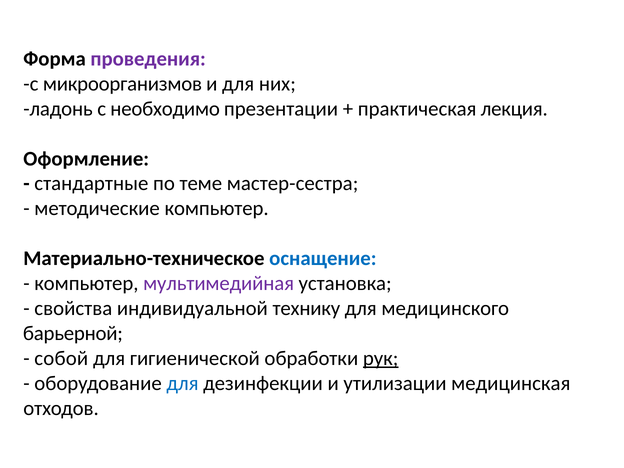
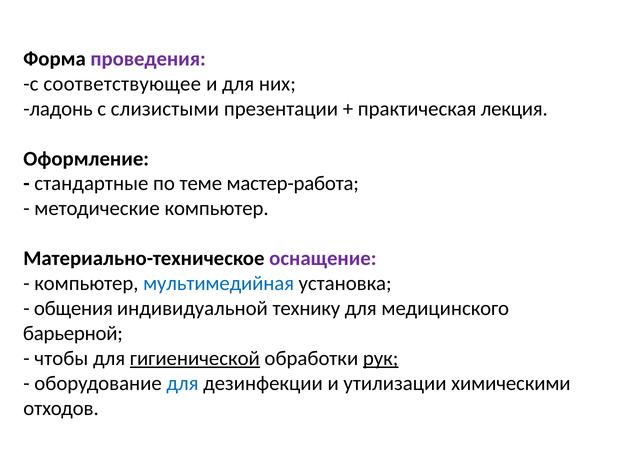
микроорганизмов: микроорганизмов -> соответствующее (122, 84)
необходимо: необходимо -> слизистыми (165, 109)
мастер-сестра: мастер-сестра -> мастер-работа (293, 184)
оснащение colour: blue -> purple (323, 258)
мультимедийная colour: purple -> blue (219, 283)
свойства: свойства -> общения (73, 308)
собой: собой -> чтобы (61, 358)
гигиенической underline: none -> present (195, 358)
медицинская: медицинская -> химическими (511, 383)
